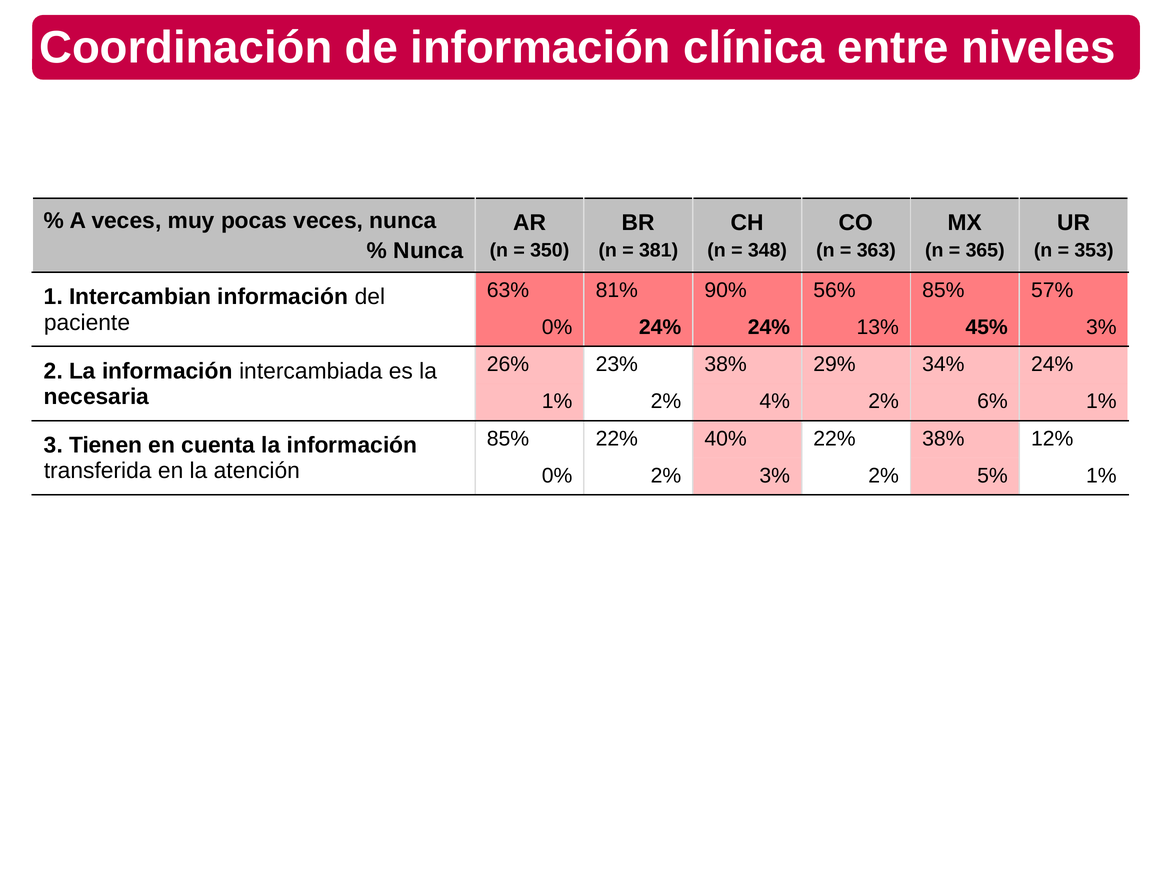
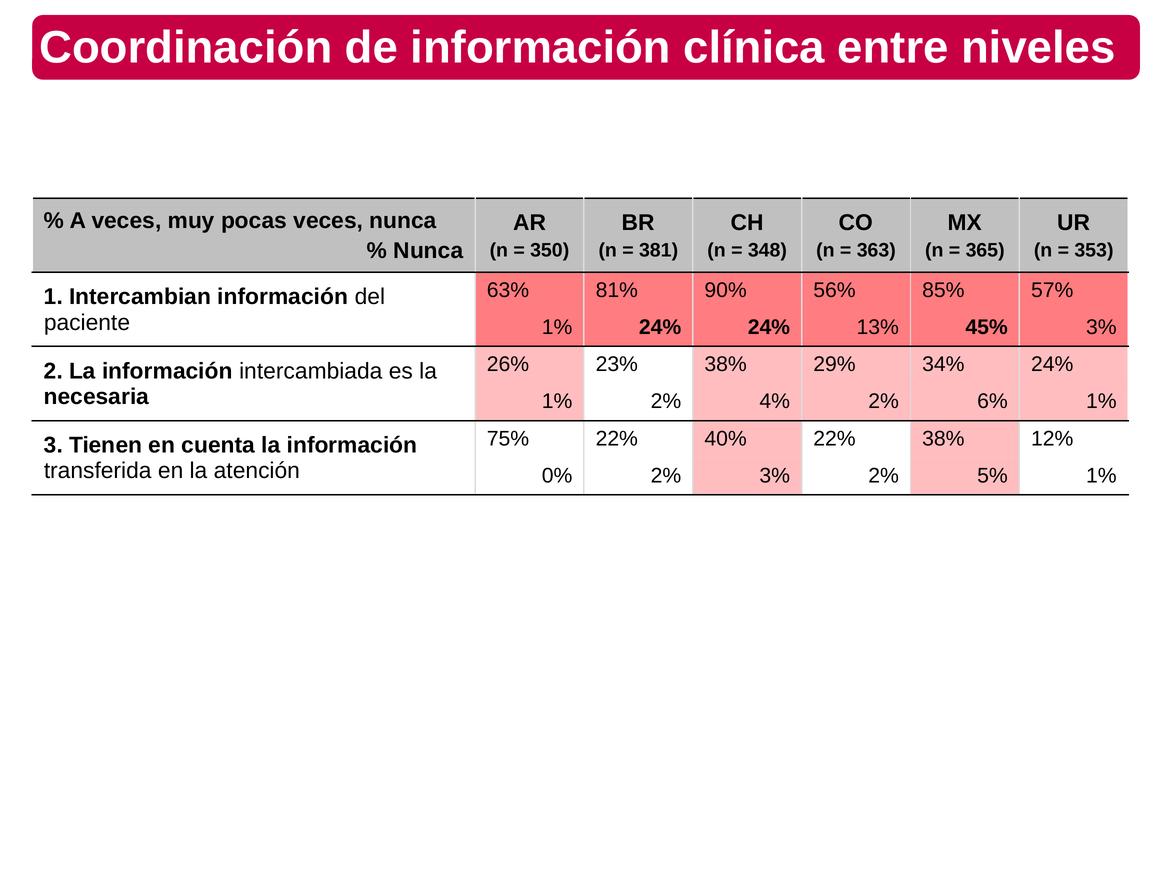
0%: 0% -> 1% (557, 327)
85%: 85% -> 75% (508, 439)
